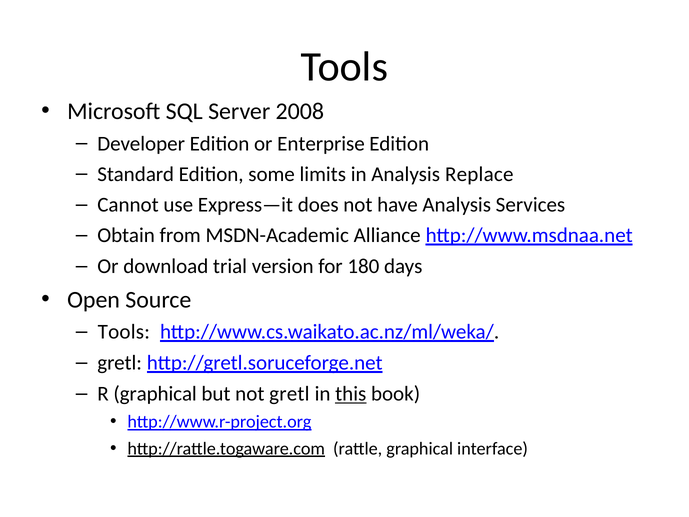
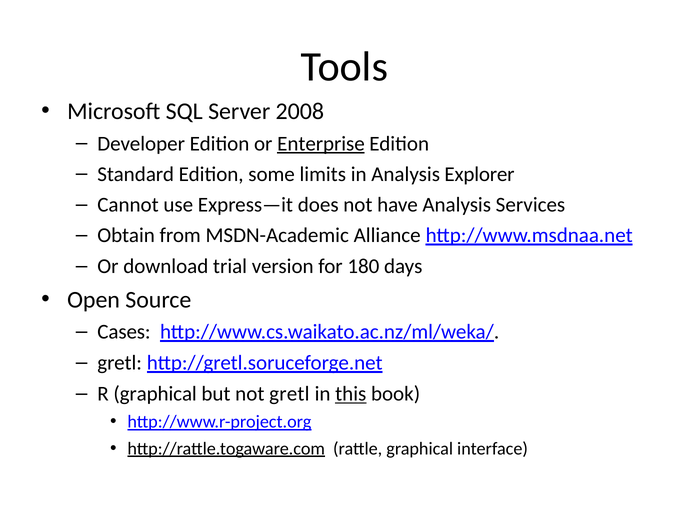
Enterprise underline: none -> present (321, 143)
Replace: Replace -> Explorer (479, 174)
Tools: Tools -> Cases (124, 332)
